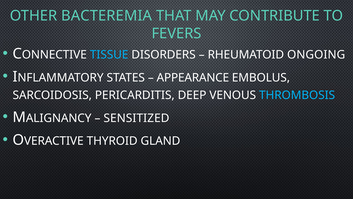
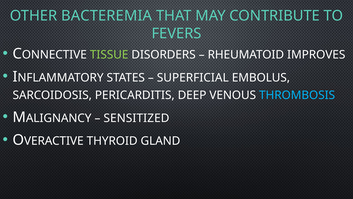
TISSUE colour: light blue -> light green (109, 55)
ONGOING: ONGOING -> IMPROVES (316, 55)
APPEARANCE: APPEARANCE -> SUPERFICIAL (193, 77)
